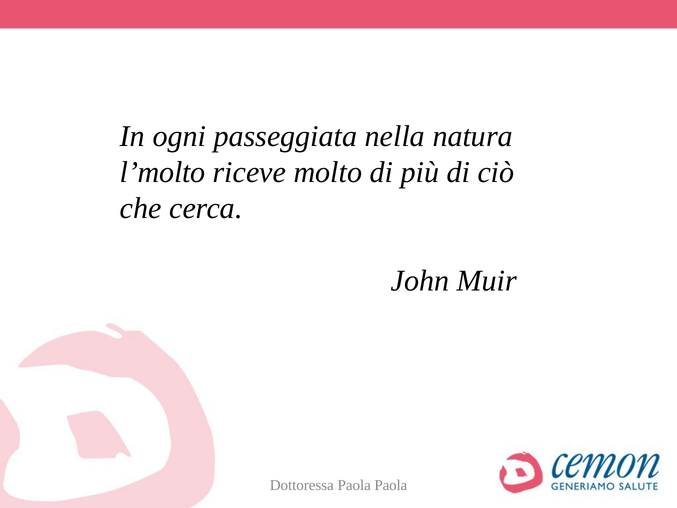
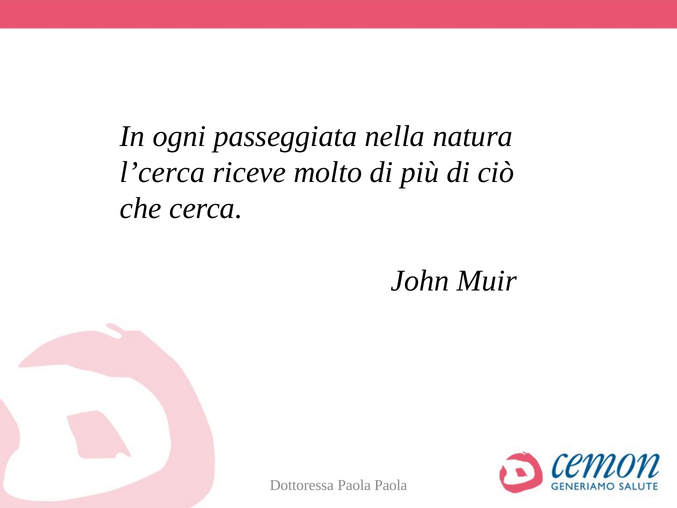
l’molto: l’molto -> l’cerca (163, 172)
